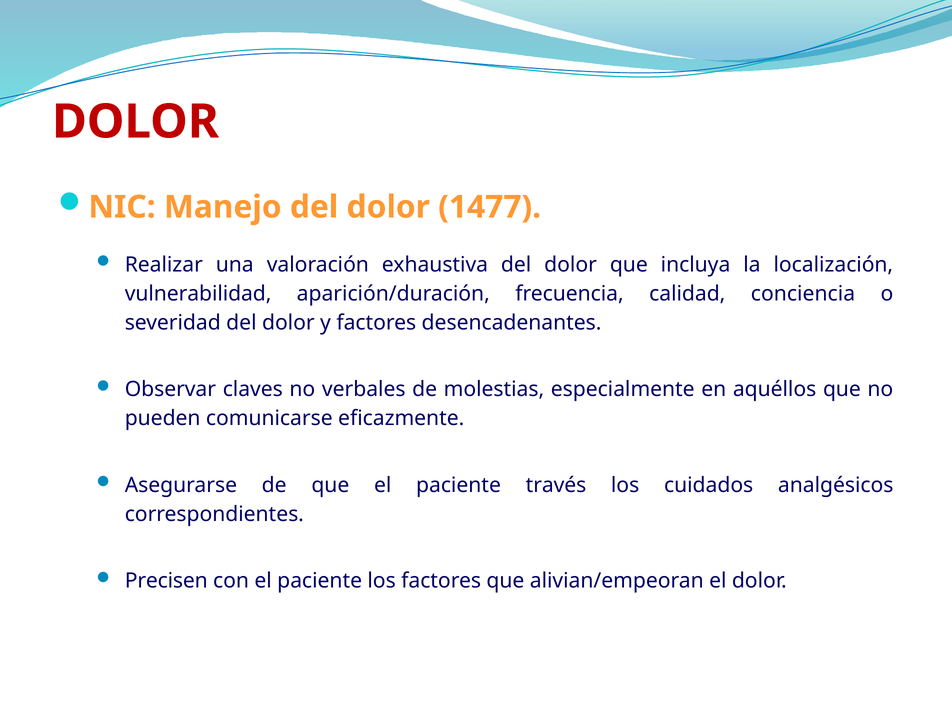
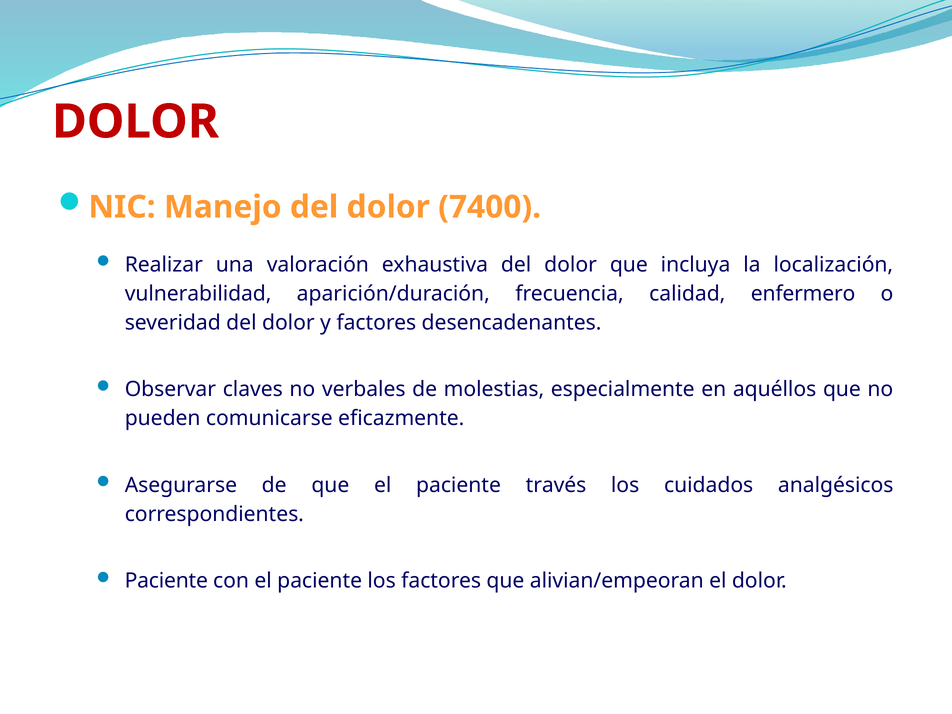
1477: 1477 -> 7400 (490, 207)
conciencia: conciencia -> enfermero (803, 294)
Precisen: Precisen -> Paciente (166, 581)
